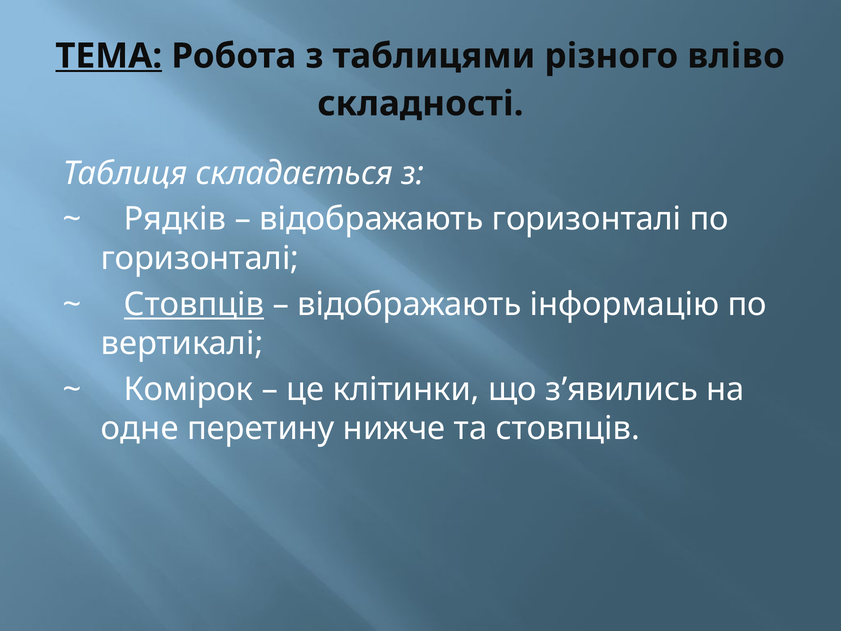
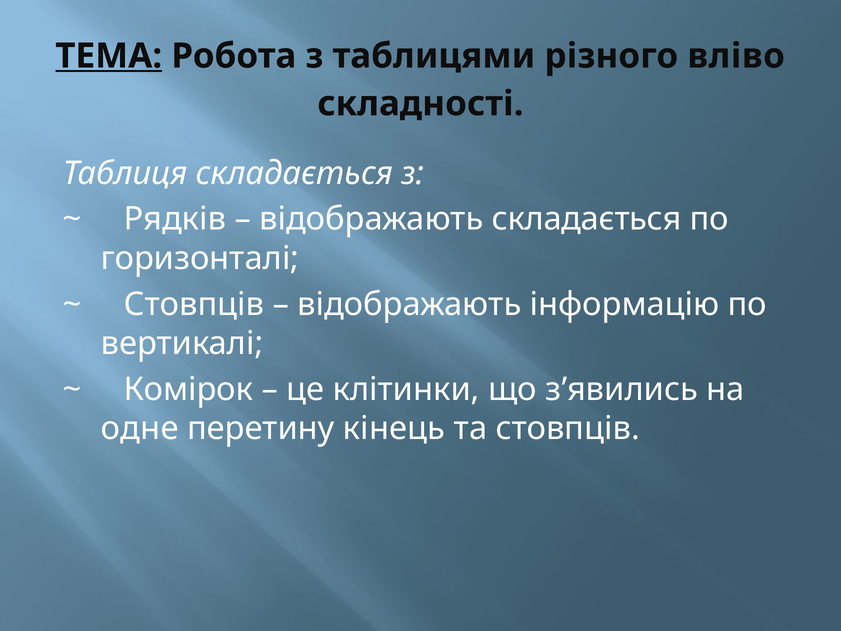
відображають горизонталі: горизонталі -> складається (587, 219)
Стовпців underline: present -> none (194, 304)
нижче: нижче -> кінець (394, 429)
